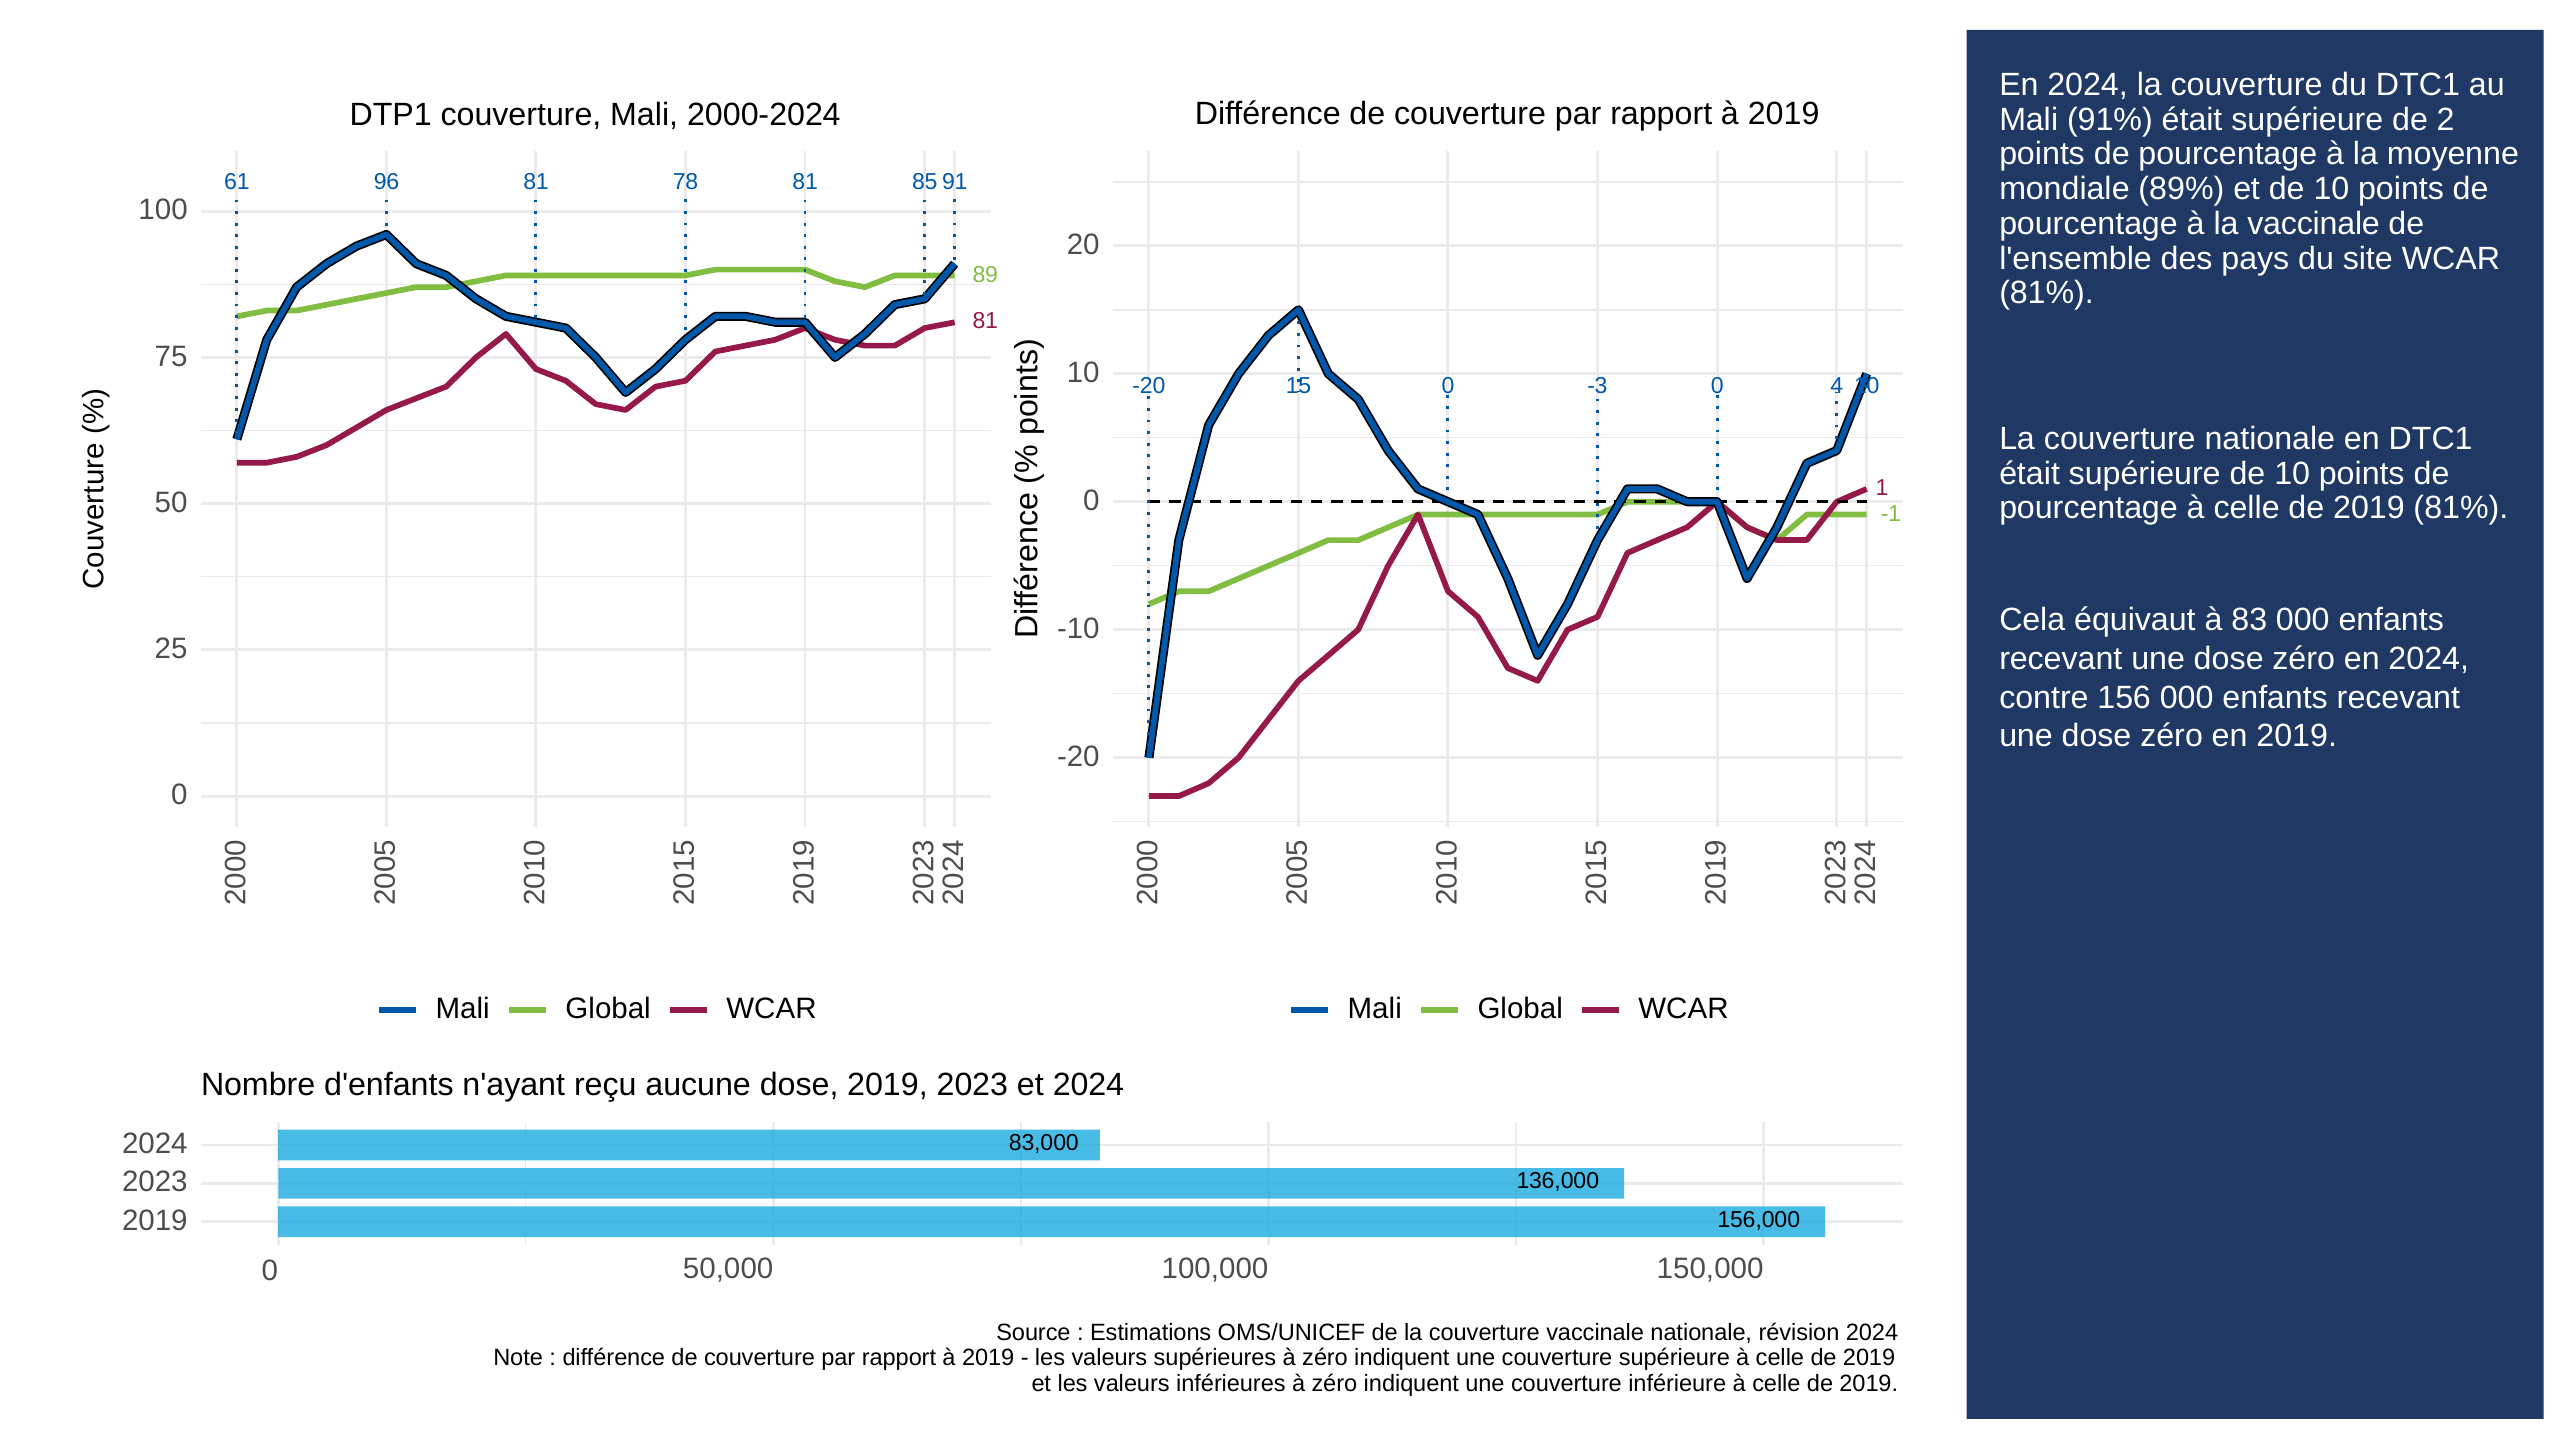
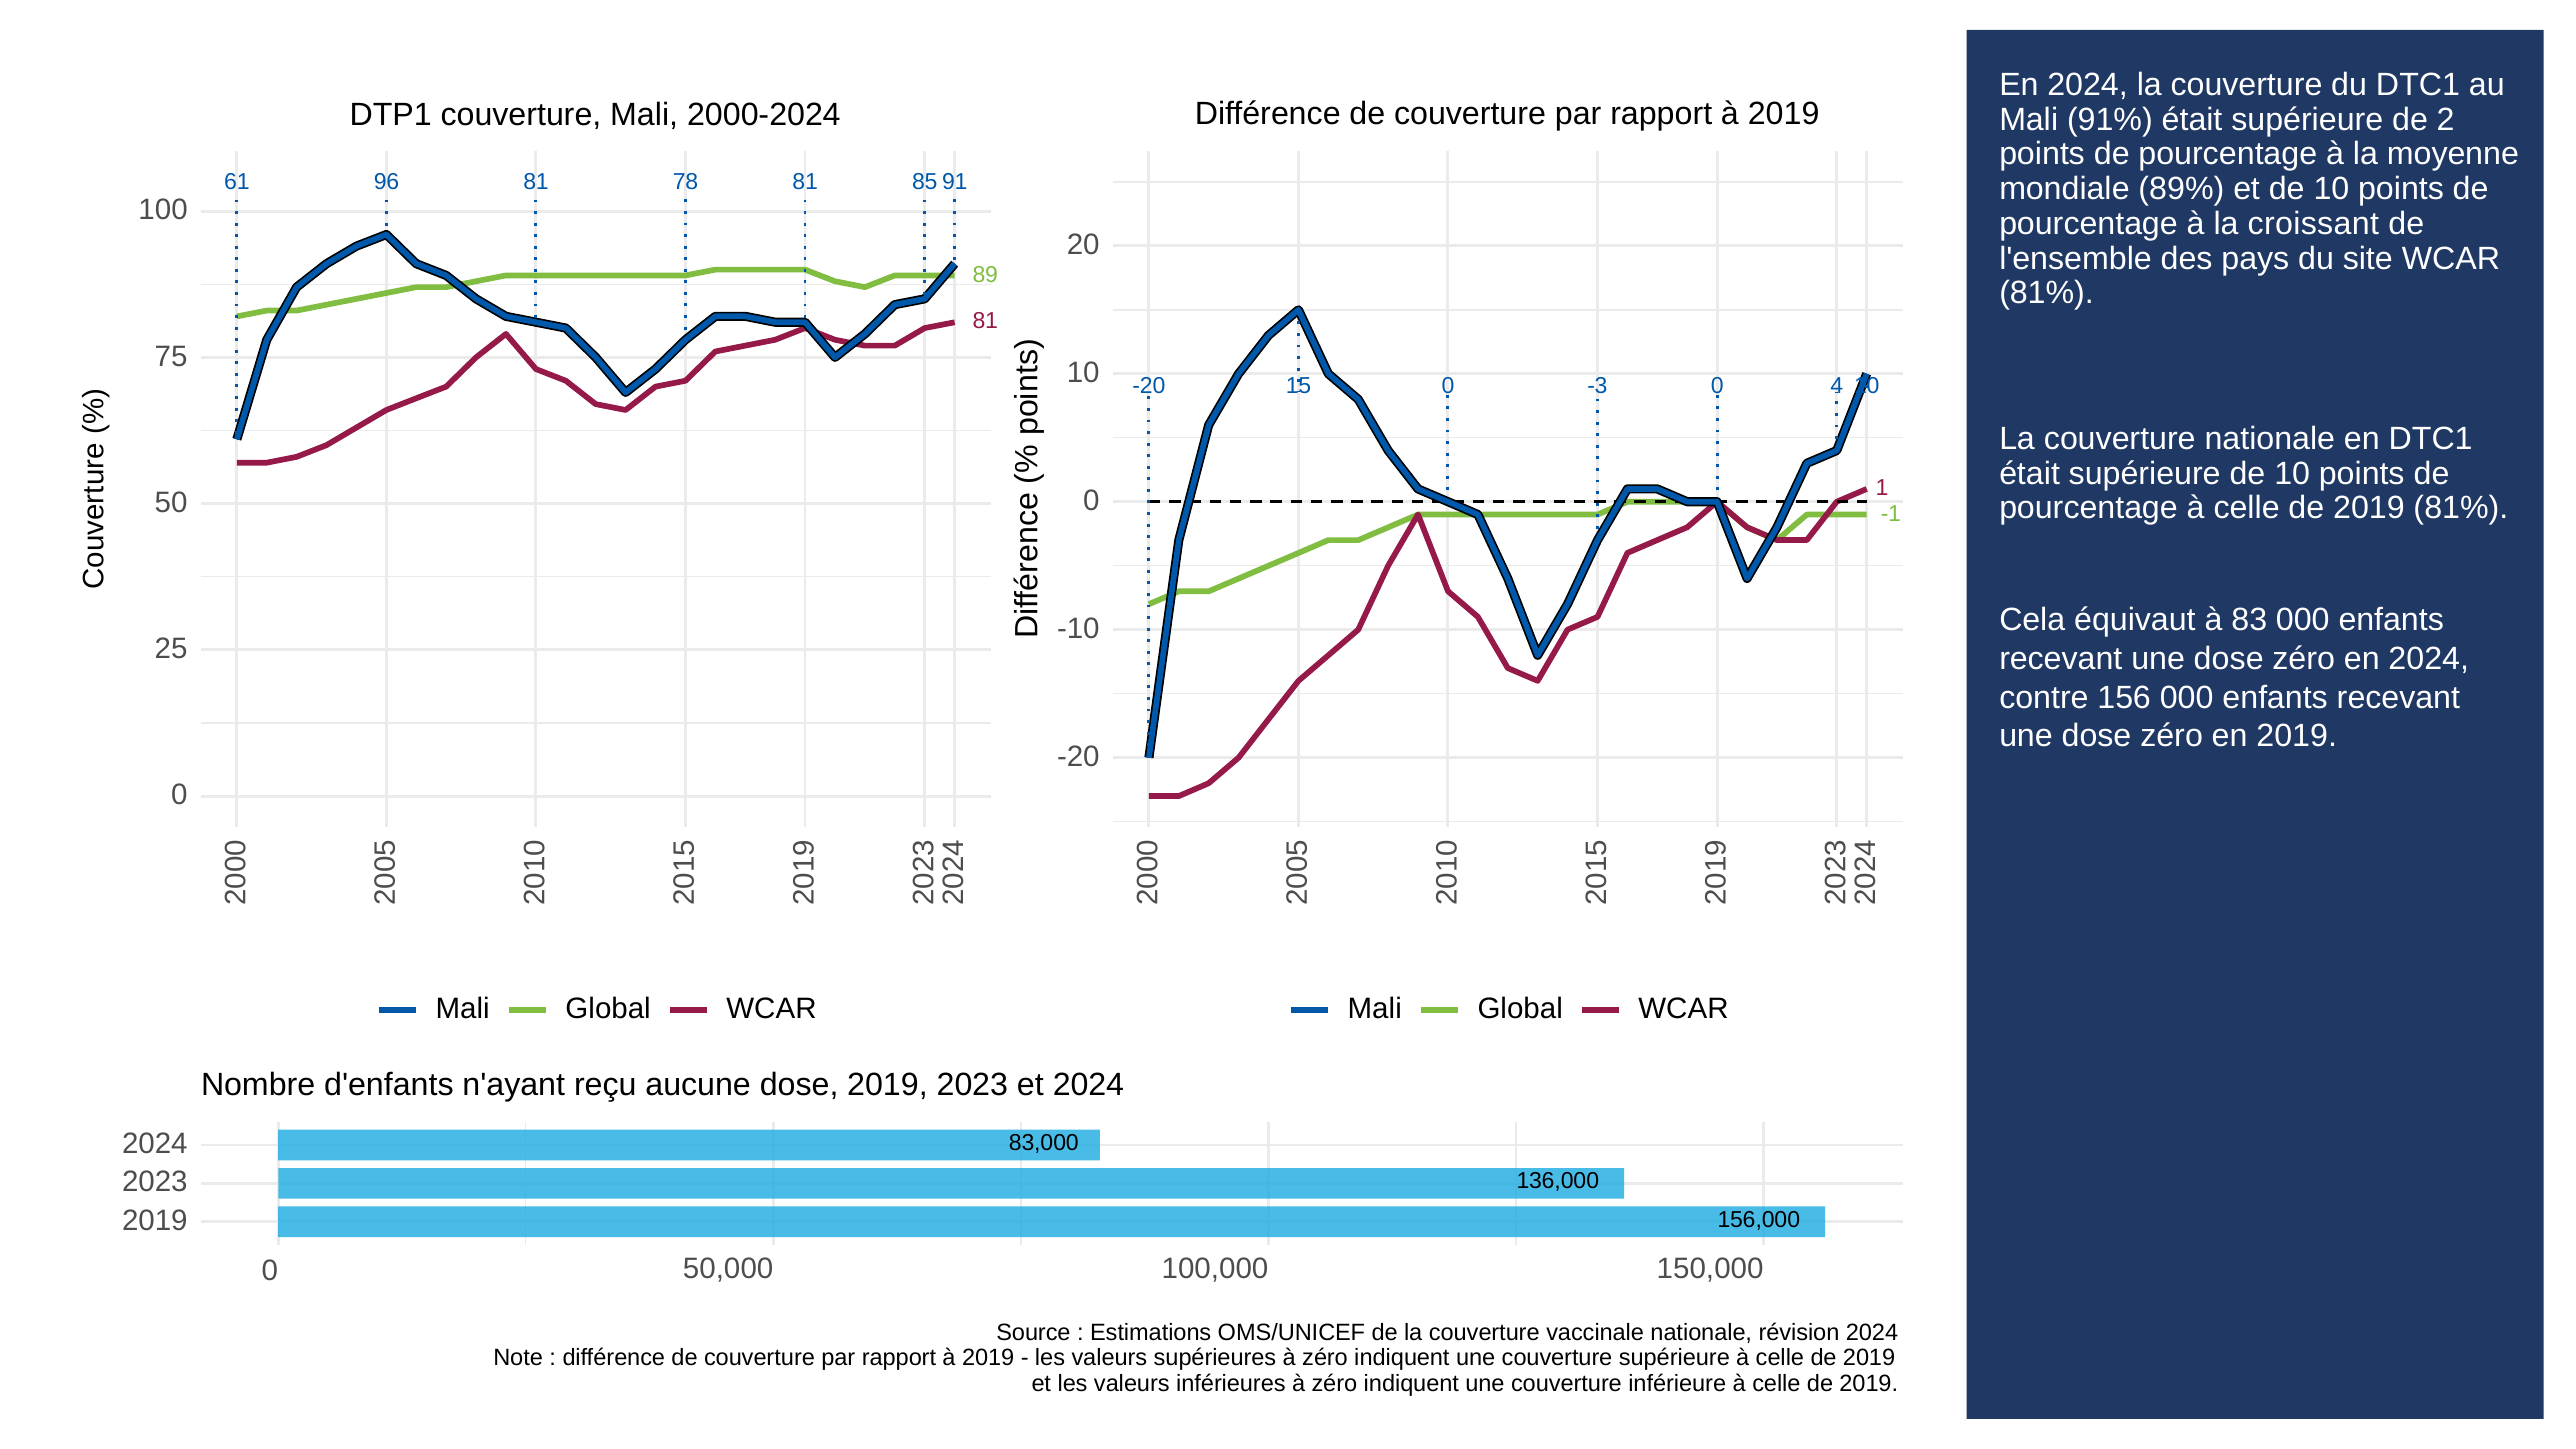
la vaccinale: vaccinale -> croissant (2313, 224)
